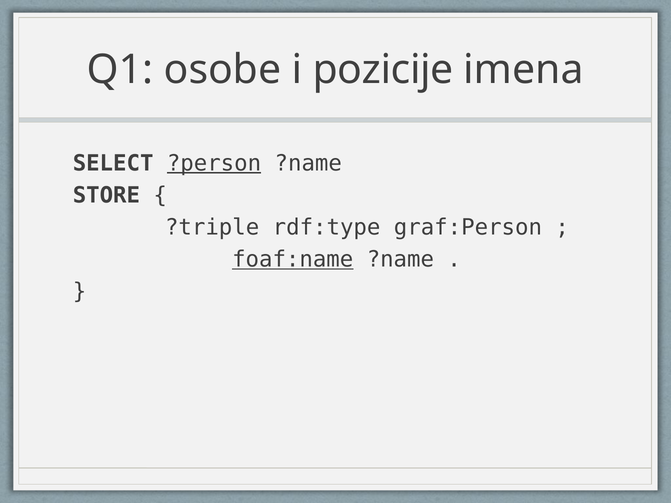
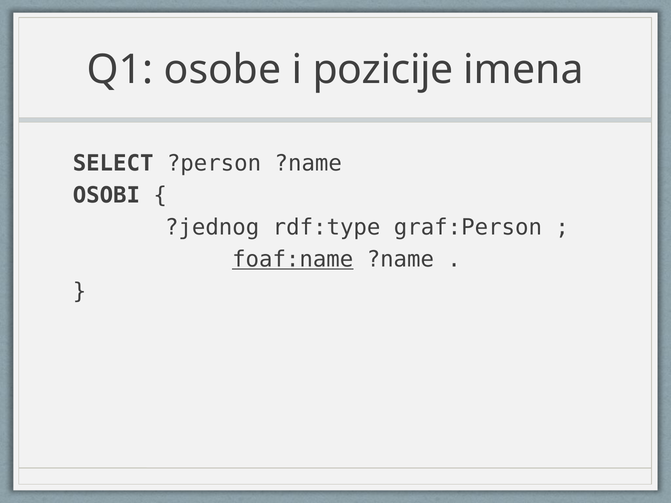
?person underline: present -> none (214, 163)
STORE: STORE -> OSOBI (106, 195)
?triple: ?triple -> ?jednog (212, 227)
